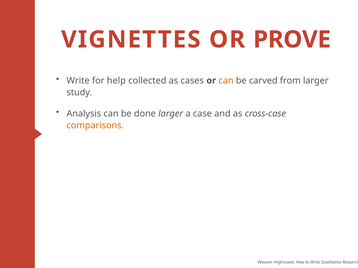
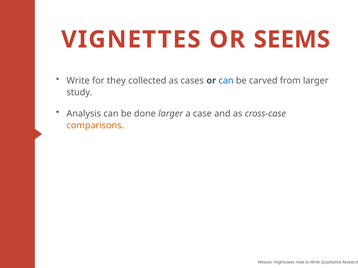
PROVE: PROVE -> SEEMS (292, 40)
help: help -> they (116, 81)
can colour: orange -> blue (226, 81)
